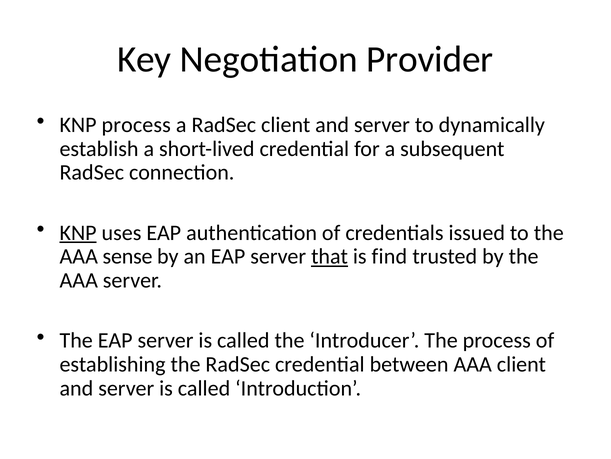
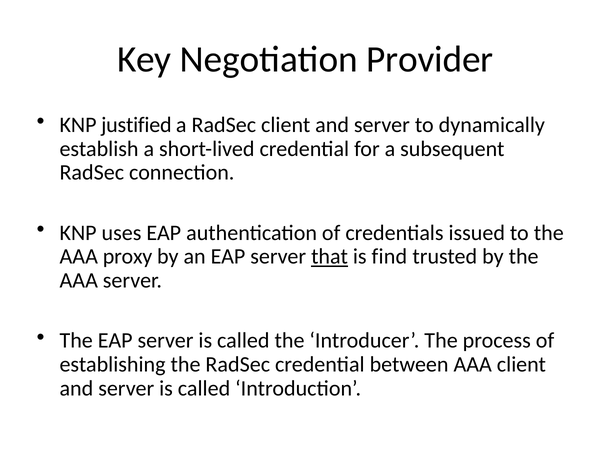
KNP process: process -> justified (136, 125)
KNP underline: present -> none (78, 232)
sense: sense -> proxy (128, 256)
